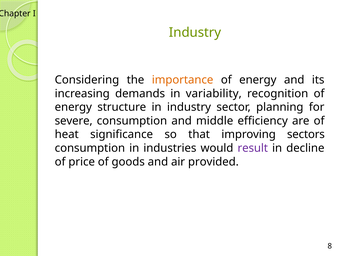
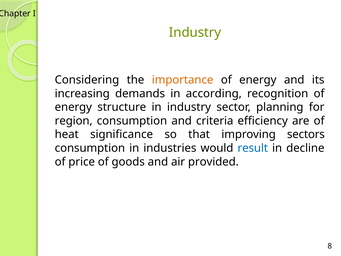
variability: variability -> according (214, 93)
severe: severe -> region (74, 121)
middle: middle -> criteria (215, 121)
result colour: purple -> blue (253, 148)
